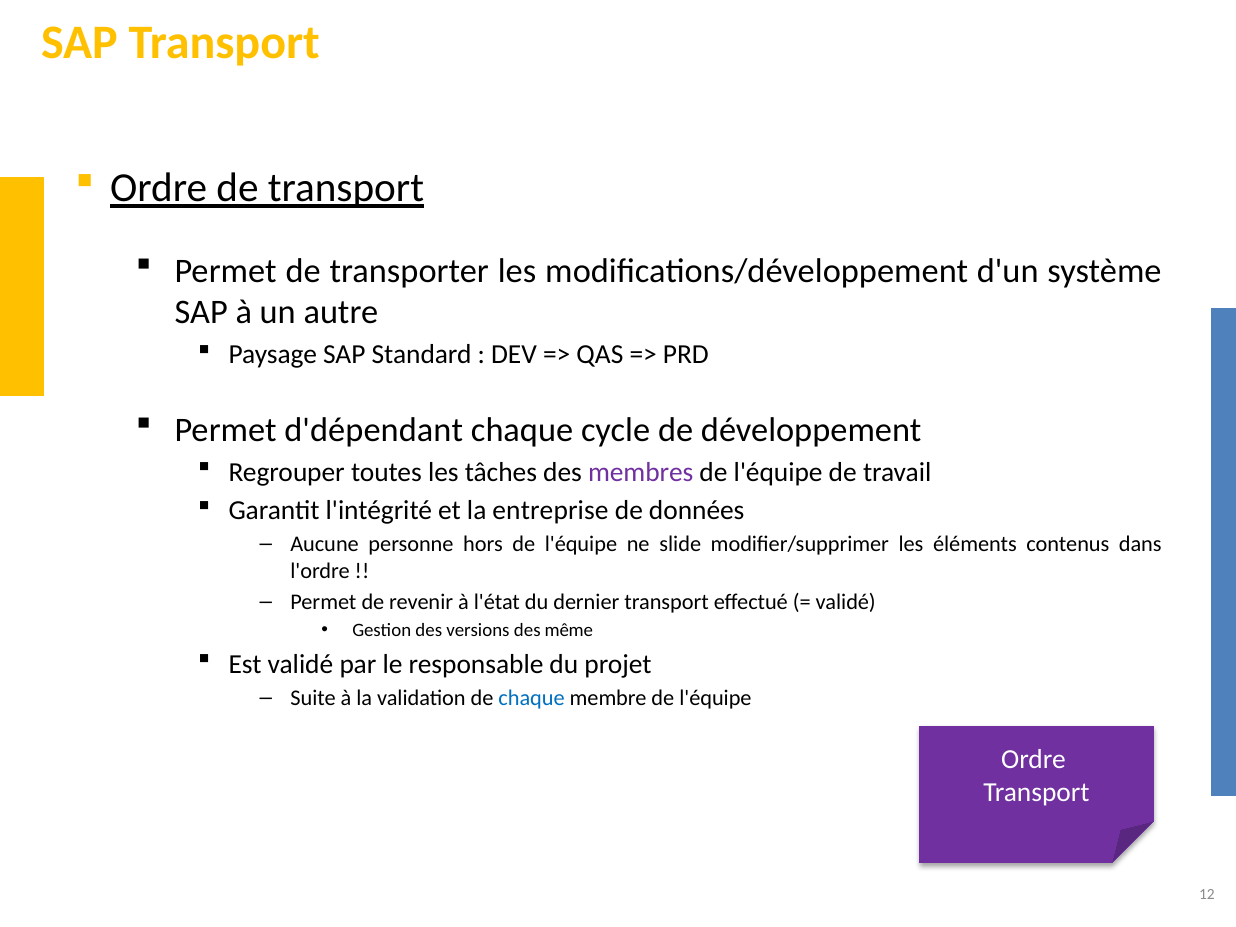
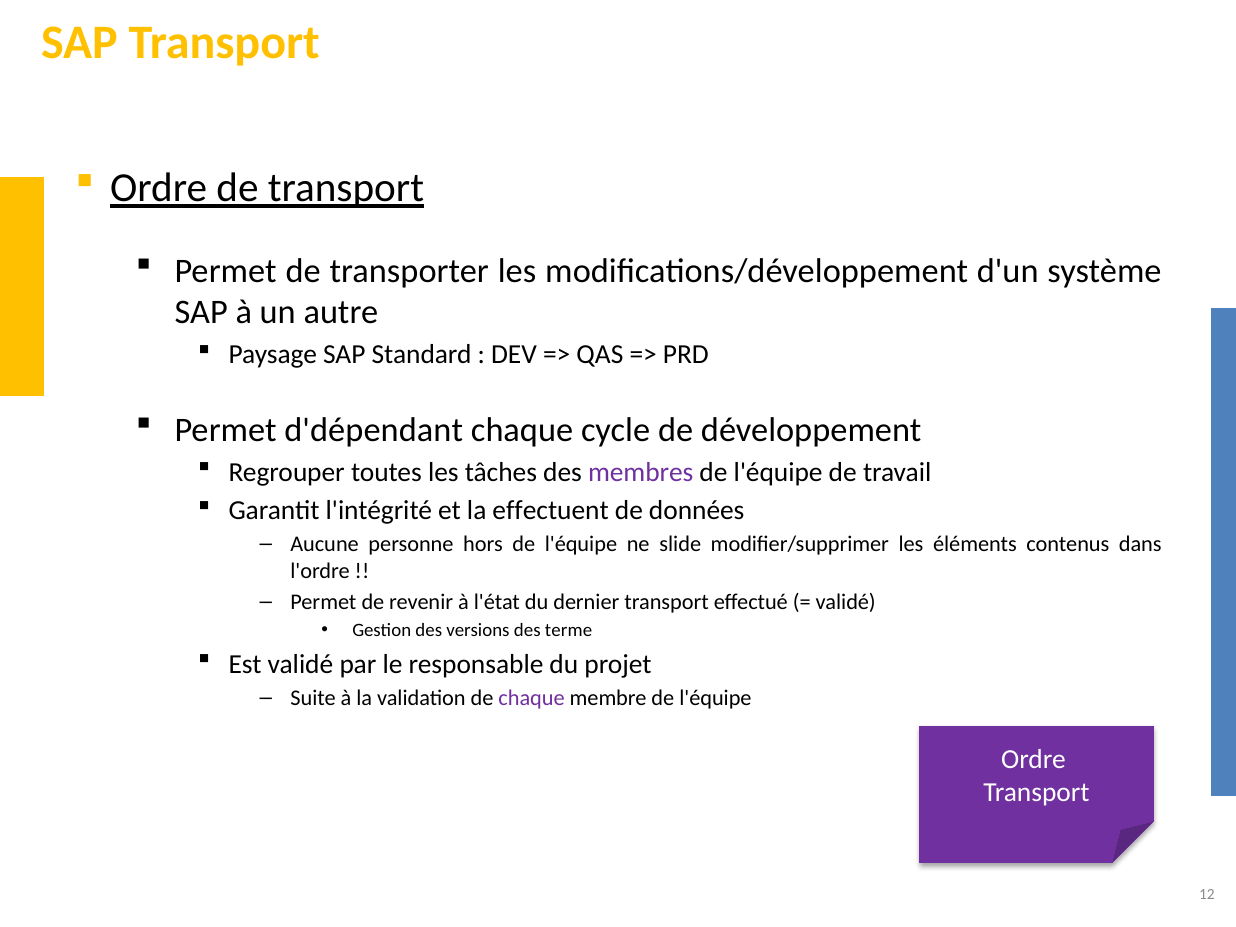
entreprise: entreprise -> effectuent (551, 511)
même: même -> terme (569, 631)
chaque colour: blue -> purple (532, 698)
